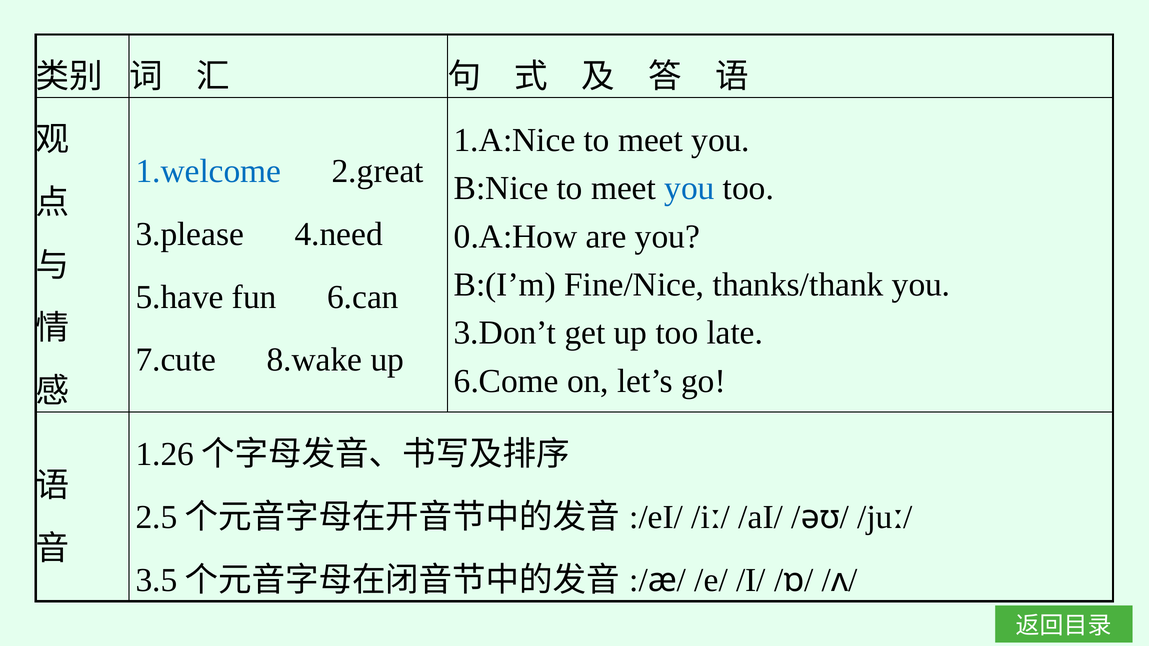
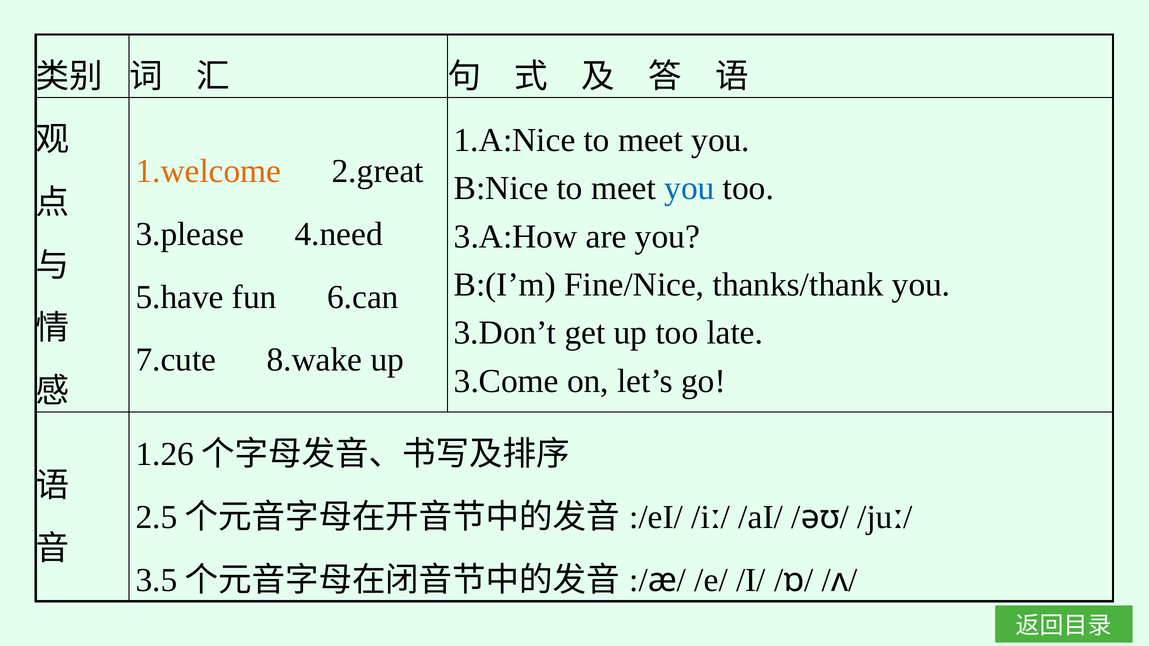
1.welcome colour: blue -> orange (208, 171)
0.A:How: 0.A:How -> 3.A:How (516, 237)
6.Come: 6.Come -> 3.Come (506, 381)
